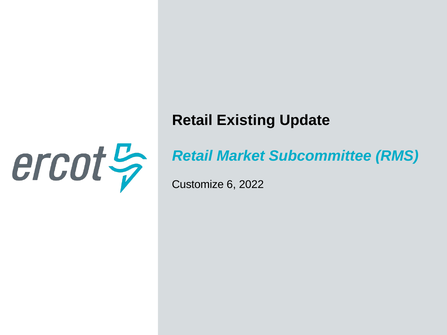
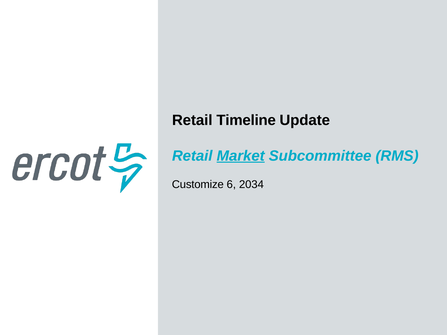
Existing: Existing -> Timeline (246, 120)
Market underline: none -> present (241, 156)
2022: 2022 -> 2034 (251, 185)
